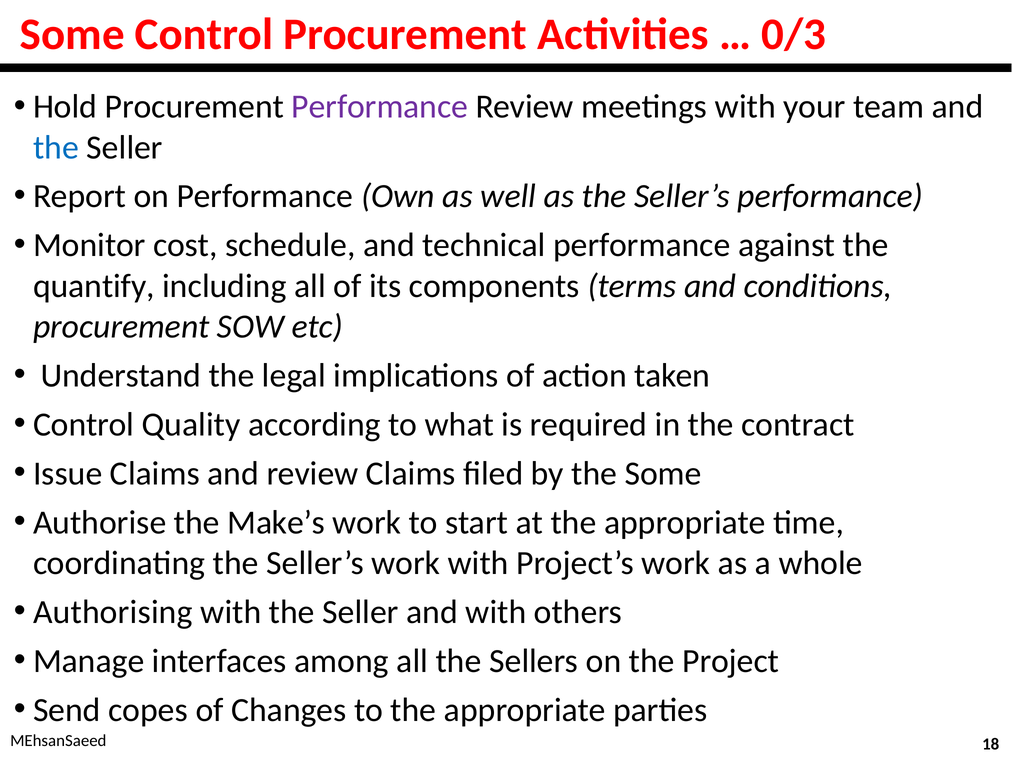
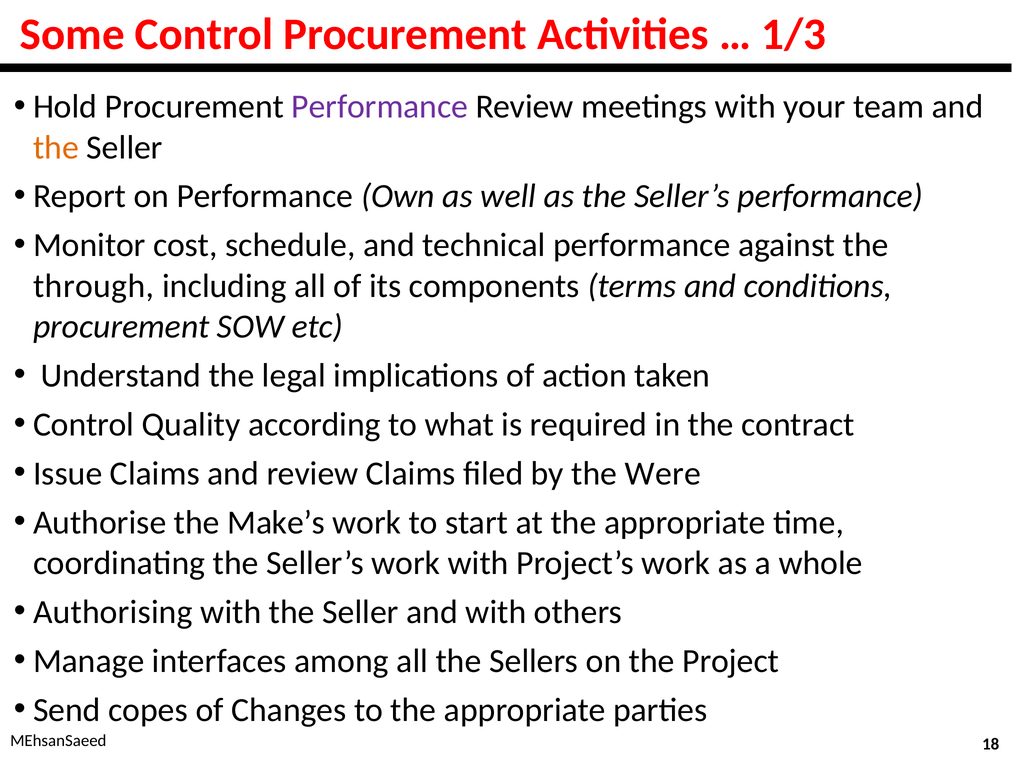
0/3: 0/3 -> 1/3 (794, 34)
the colour: blue -> orange (56, 147)
quantify: quantify -> through (94, 286)
the Some: Some -> Were (663, 473)
